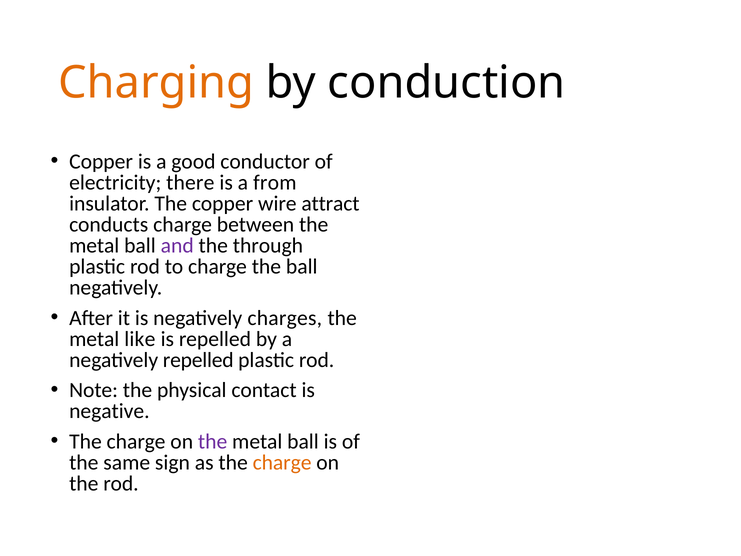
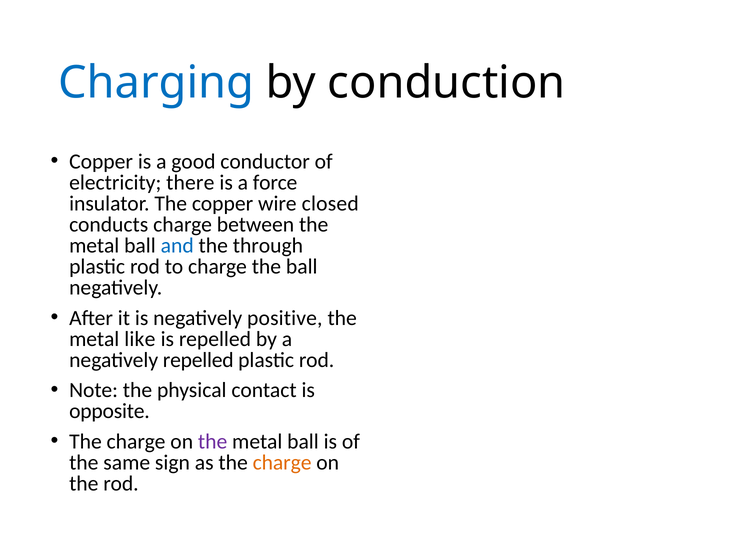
Charging colour: orange -> blue (156, 83)
from: from -> force (275, 183)
attract: attract -> closed (330, 204)
and colour: purple -> blue (177, 246)
charges: charges -> positive (285, 318)
negative: negative -> opposite (109, 411)
